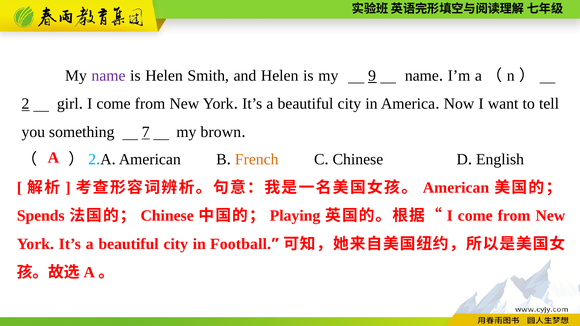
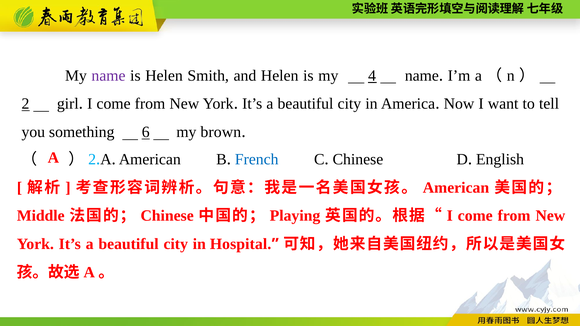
9: 9 -> 4 (372, 76)
7: 7 -> 6 (146, 132)
French colour: orange -> blue (257, 159)
Spends: Spends -> Middle (41, 216)
Football: Football -> Hospital (241, 244)
